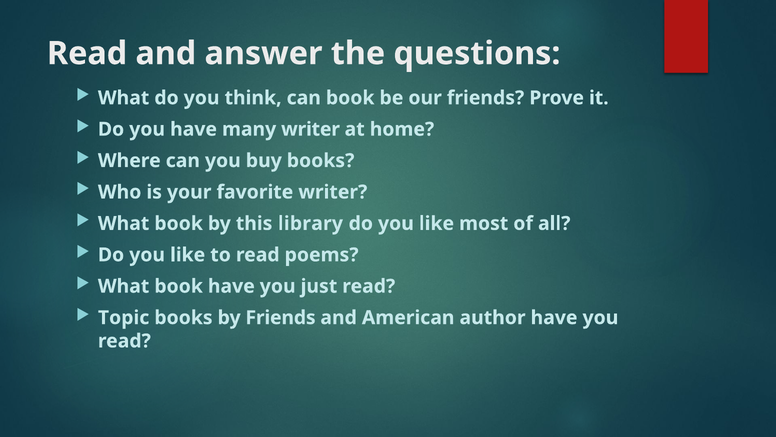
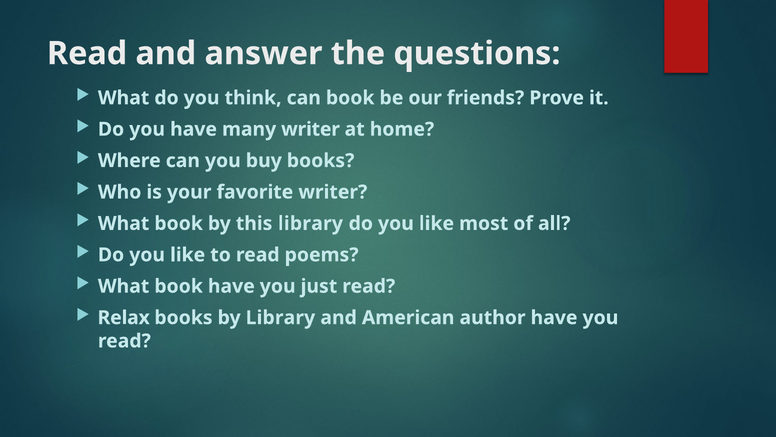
Topic: Topic -> Relax (124, 317)
by Friends: Friends -> Library (280, 317)
